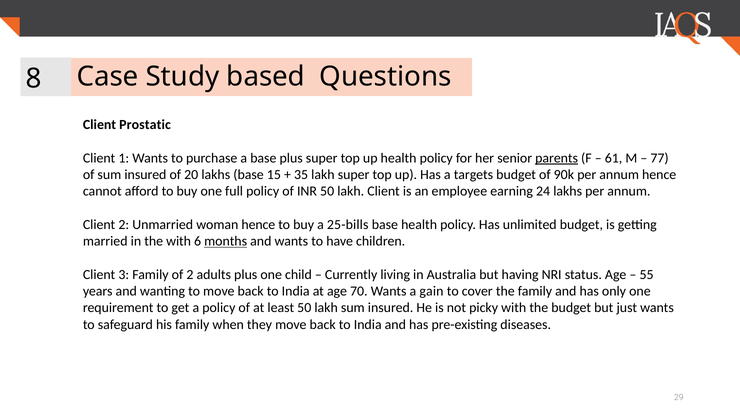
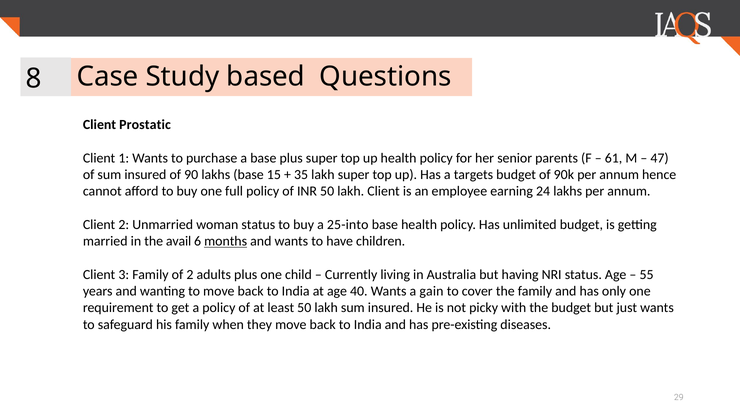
parents underline: present -> none (557, 158)
77: 77 -> 47 (660, 158)
20: 20 -> 90 (191, 175)
woman hence: hence -> status (258, 225)
25-bills: 25-bills -> 25-into (348, 225)
the with: with -> avail (179, 241)
70: 70 -> 40 (359, 291)
